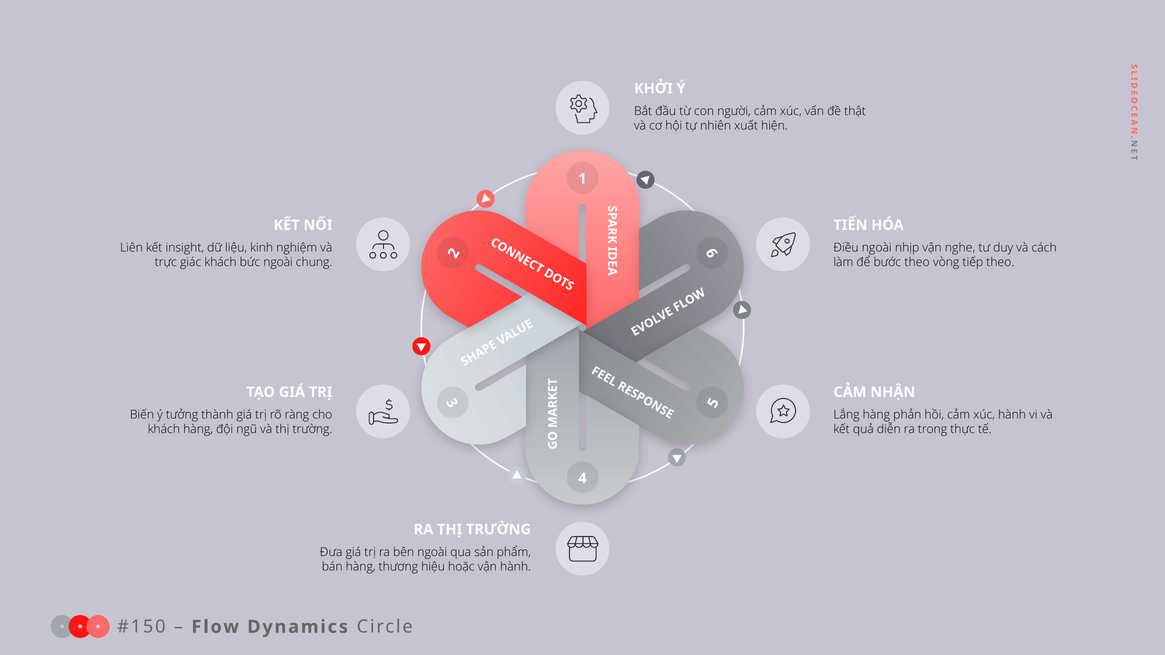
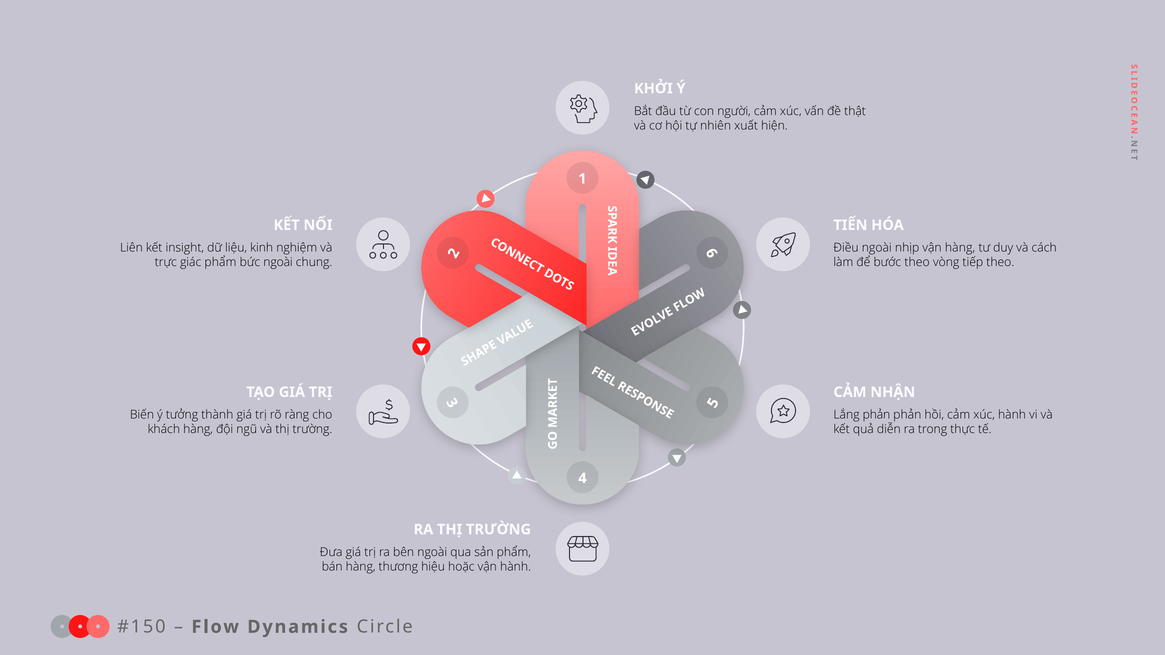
vận nghe: nghe -> hàng (960, 248)
giác khách: khách -> phẩm (220, 262)
Lắng hàng: hàng -> phản (876, 415)
